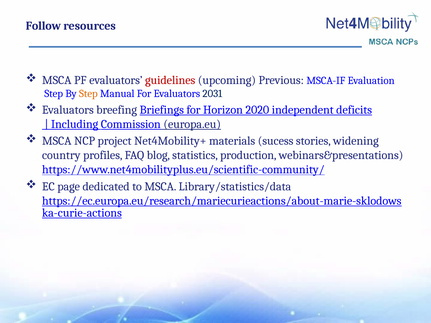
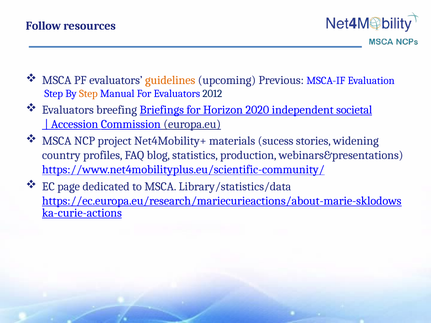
guidelines colour: red -> orange (170, 80)
2031: 2031 -> 2012 (212, 94)
deficits: deficits -> societal (354, 110)
Including: Including -> Accession (75, 124)
